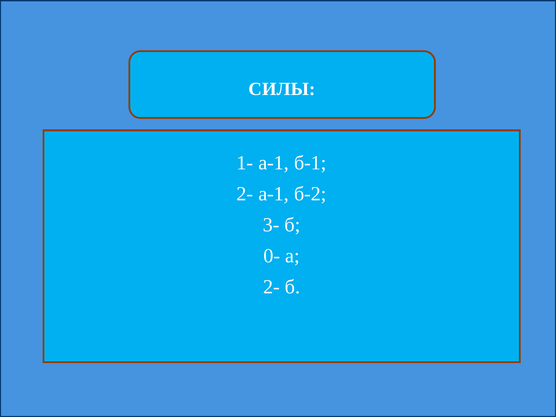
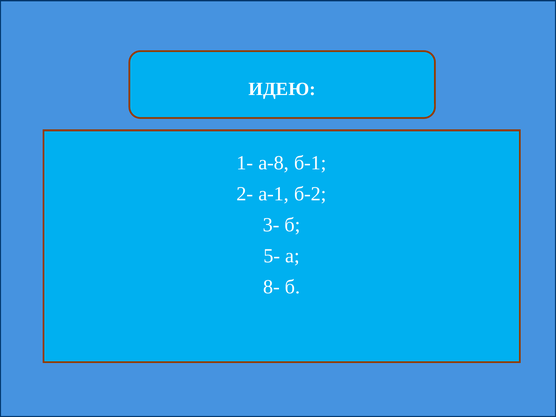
СИЛЫ: СИЛЫ -> ИДЕЮ (282, 89)
1- а-1: а-1 -> а-8 (274, 163)
0-: 0- -> 5- (272, 256)
2-: 2- -> 8- (271, 287)
